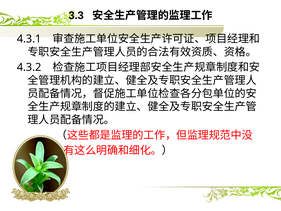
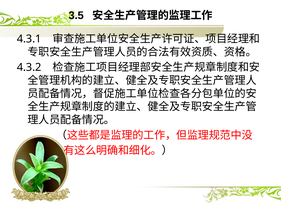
3.3: 3.3 -> 3.5 (76, 15)
